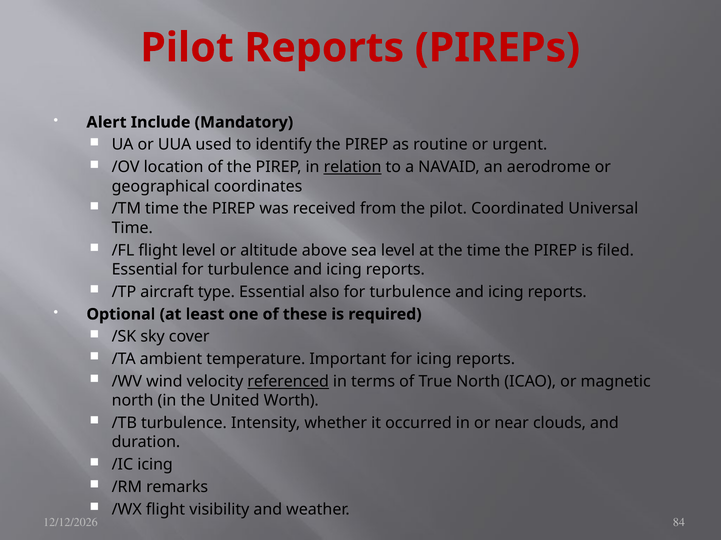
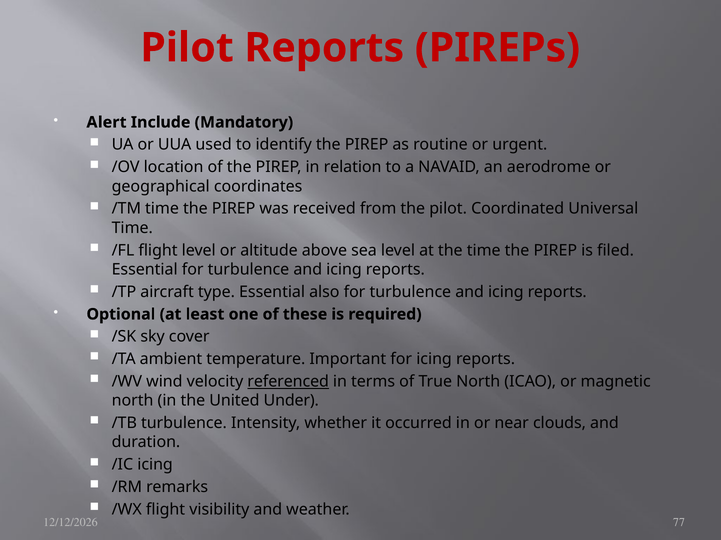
relation underline: present -> none (353, 167)
Worth: Worth -> Under (291, 401)
84: 84 -> 77 (679, 523)
